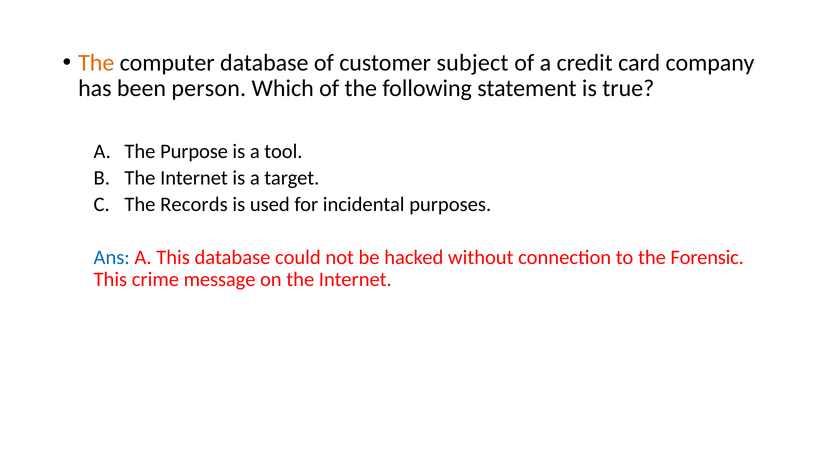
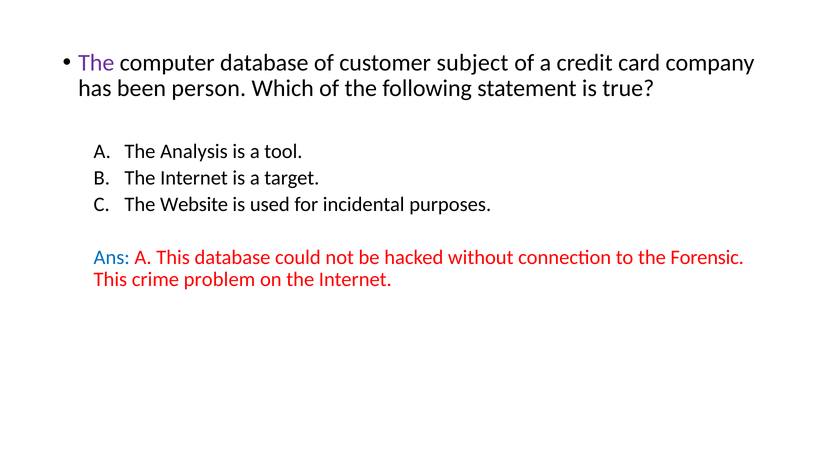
The colour: orange -> purple (96, 63)
Purpose: Purpose -> Analysis (194, 151)
Records: Records -> Website (194, 204)
message: message -> problem (219, 280)
